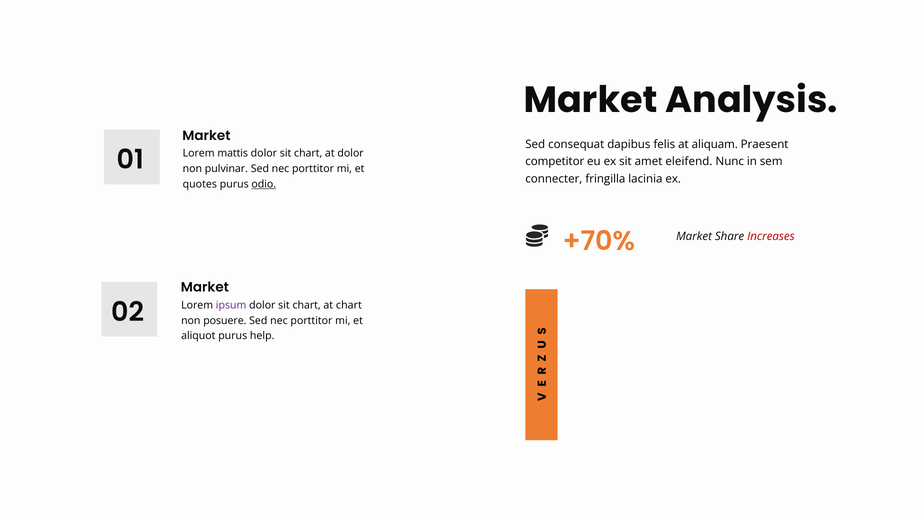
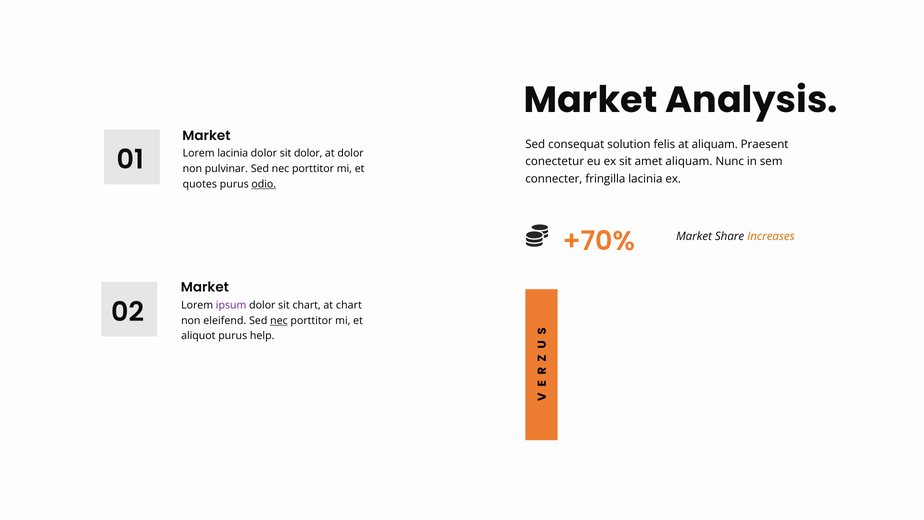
dapibus: dapibus -> solution (629, 144)
Lorem mattis: mattis -> lacinia (233, 153)
chart: chart -> dolor (308, 153)
competitor: competitor -> conectetur (555, 162)
amet eleifend: eleifend -> aliquam (689, 162)
Increases colour: red -> orange (771, 236)
posuere: posuere -> eleifend (225, 320)
nec underline: none -> present (279, 320)
